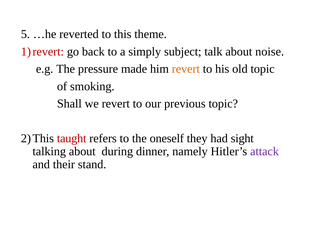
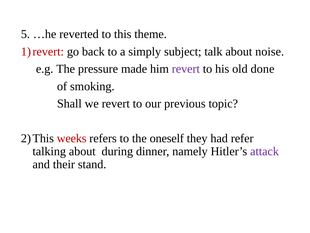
revert colour: orange -> purple (186, 69)
old topic: topic -> done (263, 69)
taught: taught -> weeks (72, 138)
sight: sight -> refer (242, 138)
